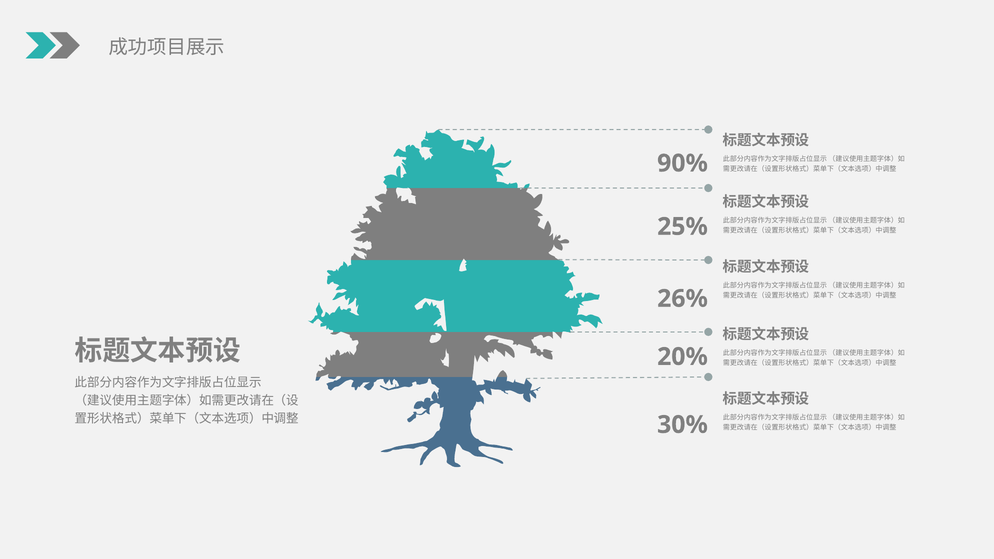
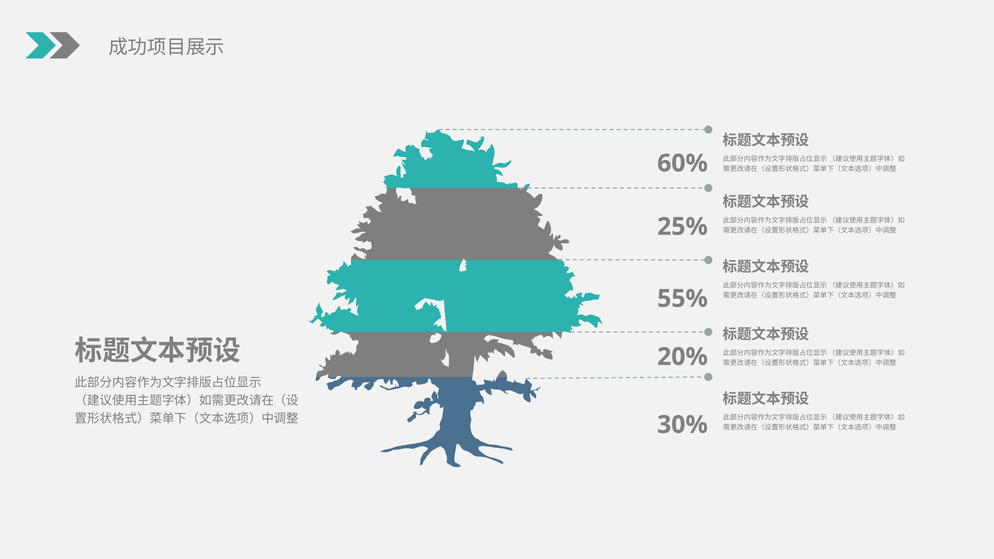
90%: 90% -> 60% (683, 163)
26%: 26% -> 55% (683, 299)
